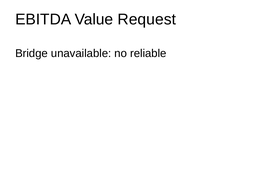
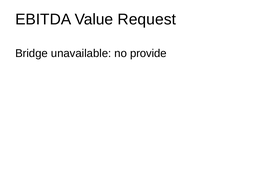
reliable: reliable -> provide (148, 53)
